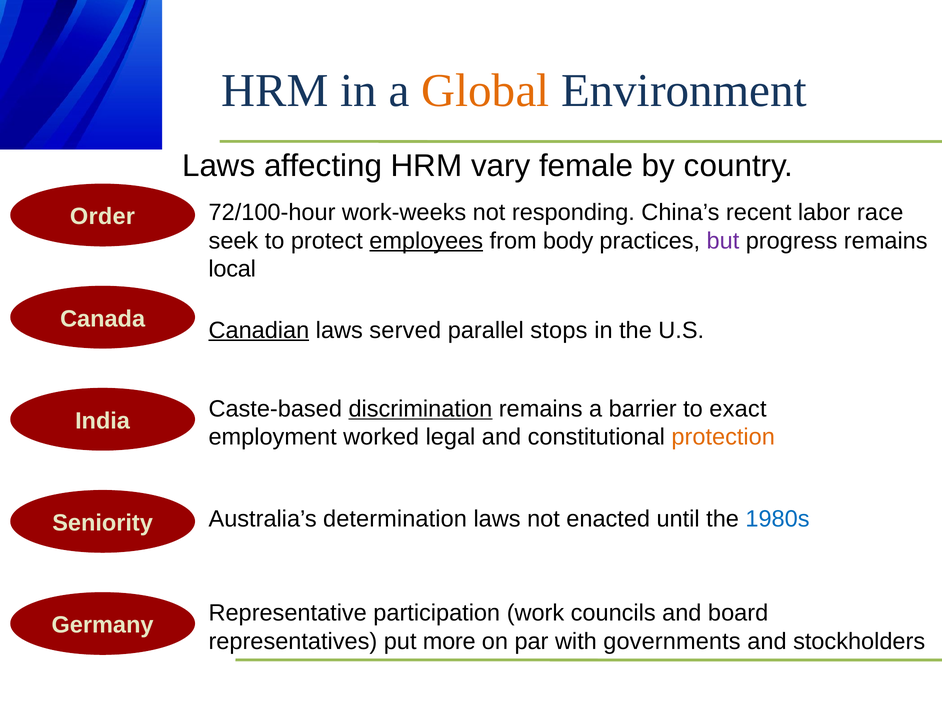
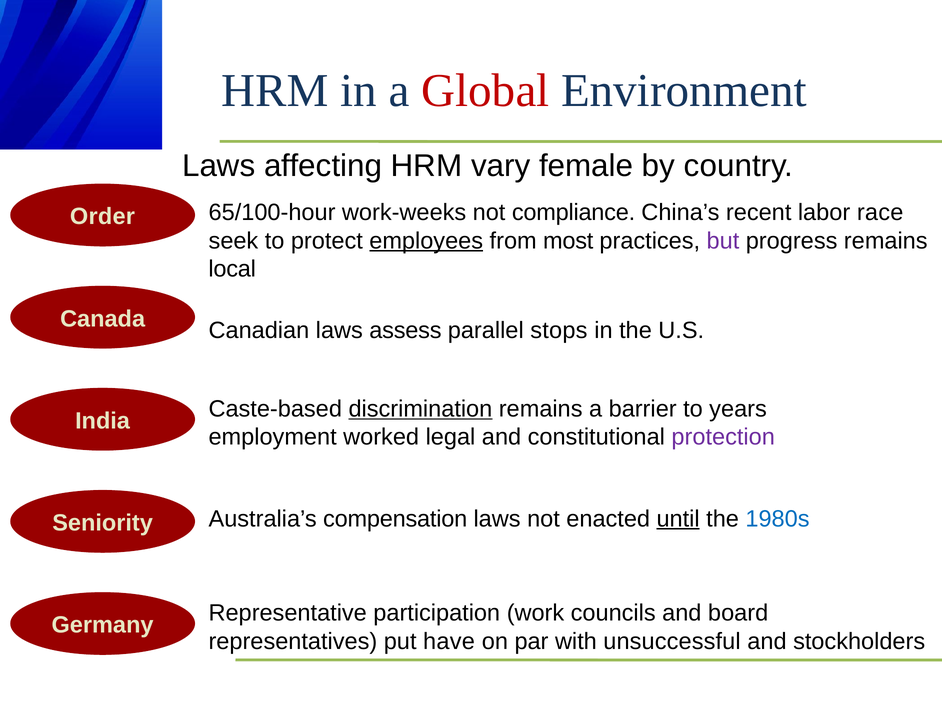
Global colour: orange -> red (485, 90)
72/100-hour: 72/100-hour -> 65/100-hour (272, 212)
responding: responding -> compliance (574, 212)
body: body -> most (568, 241)
Canadian underline: present -> none (259, 330)
served: served -> assess (405, 330)
exact: exact -> years (738, 409)
protection colour: orange -> purple (723, 437)
determination: determination -> compensation (395, 518)
until underline: none -> present (678, 518)
more: more -> have (449, 641)
governments: governments -> unsuccessful (672, 641)
